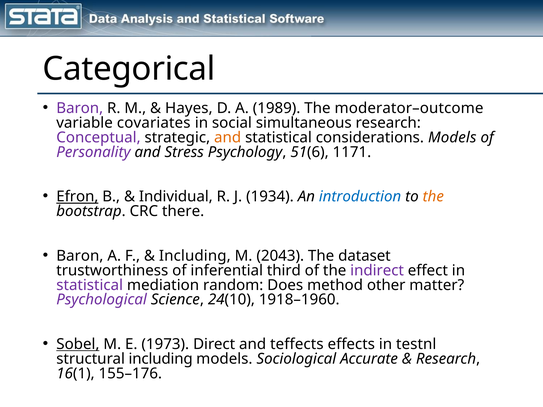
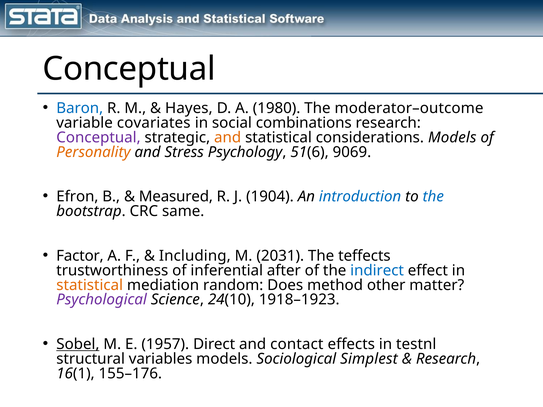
Categorical: Categorical -> Conceptual (129, 69)
Baron colour: purple -> blue (80, 108)
1989: 1989 -> 1980 (277, 108)
simultaneous: simultaneous -> combinations (304, 123)
Personality colour: purple -> orange (93, 152)
1171: 1171 -> 9069 (352, 152)
Efron underline: present -> none (77, 197)
Individual: Individual -> Measured (176, 197)
1934: 1934 -> 1904 (270, 197)
the colour: orange -> blue (433, 197)
there: there -> same (183, 211)
Baron: Baron -> Factor (80, 256)
2043: 2043 -> 2031 (280, 256)
dataset: dataset -> teffects (364, 256)
third: third -> after (284, 271)
indirect colour: purple -> blue (377, 271)
statistical colour: purple -> orange (90, 285)
1918–1960: 1918–1960 -> 1918–1923 (299, 300)
1973: 1973 -> 1957 (165, 344)
teffects: teffects -> contact (297, 344)
structural including: including -> variables (161, 359)
Accurate: Accurate -> Simplest (369, 359)
